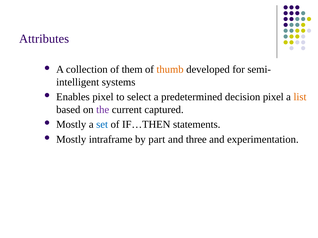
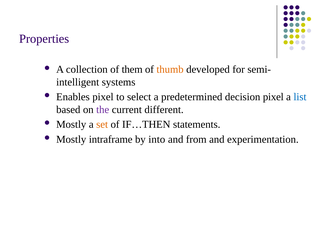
Attributes: Attributes -> Properties (44, 39)
list colour: orange -> blue (300, 97)
captured: captured -> different (164, 110)
set colour: blue -> orange (102, 125)
part: part -> into (157, 140)
three: three -> from (196, 140)
